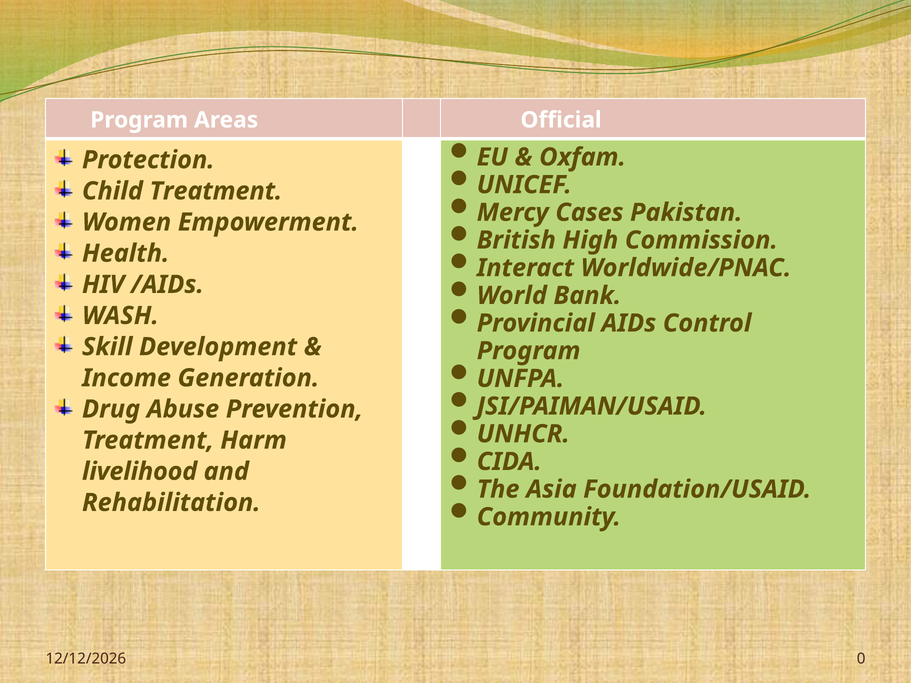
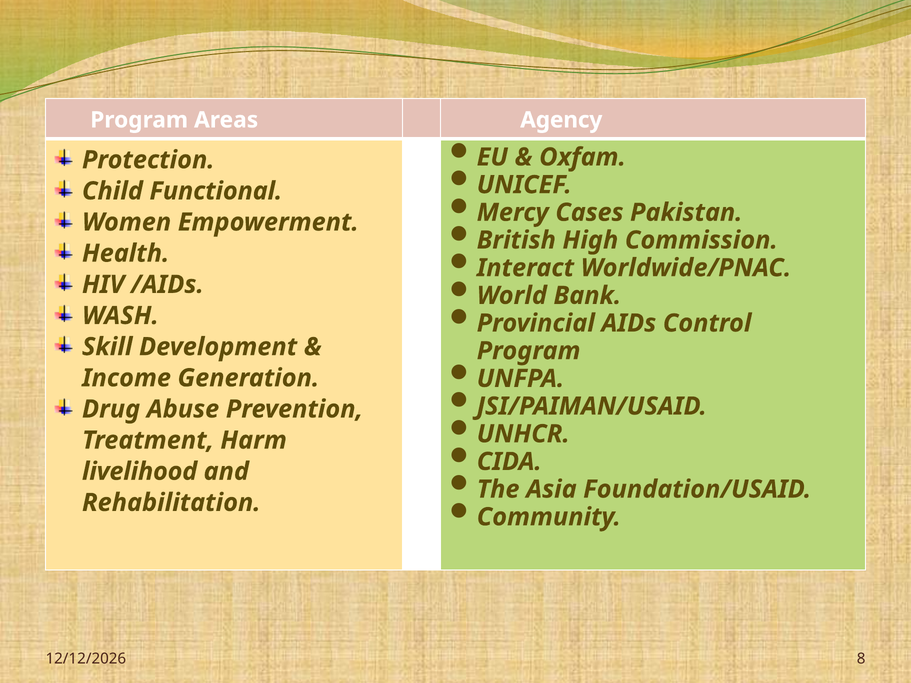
Official: Official -> Agency (561, 120)
Child Treatment: Treatment -> Functional (216, 191)
0: 0 -> 8 (861, 659)
